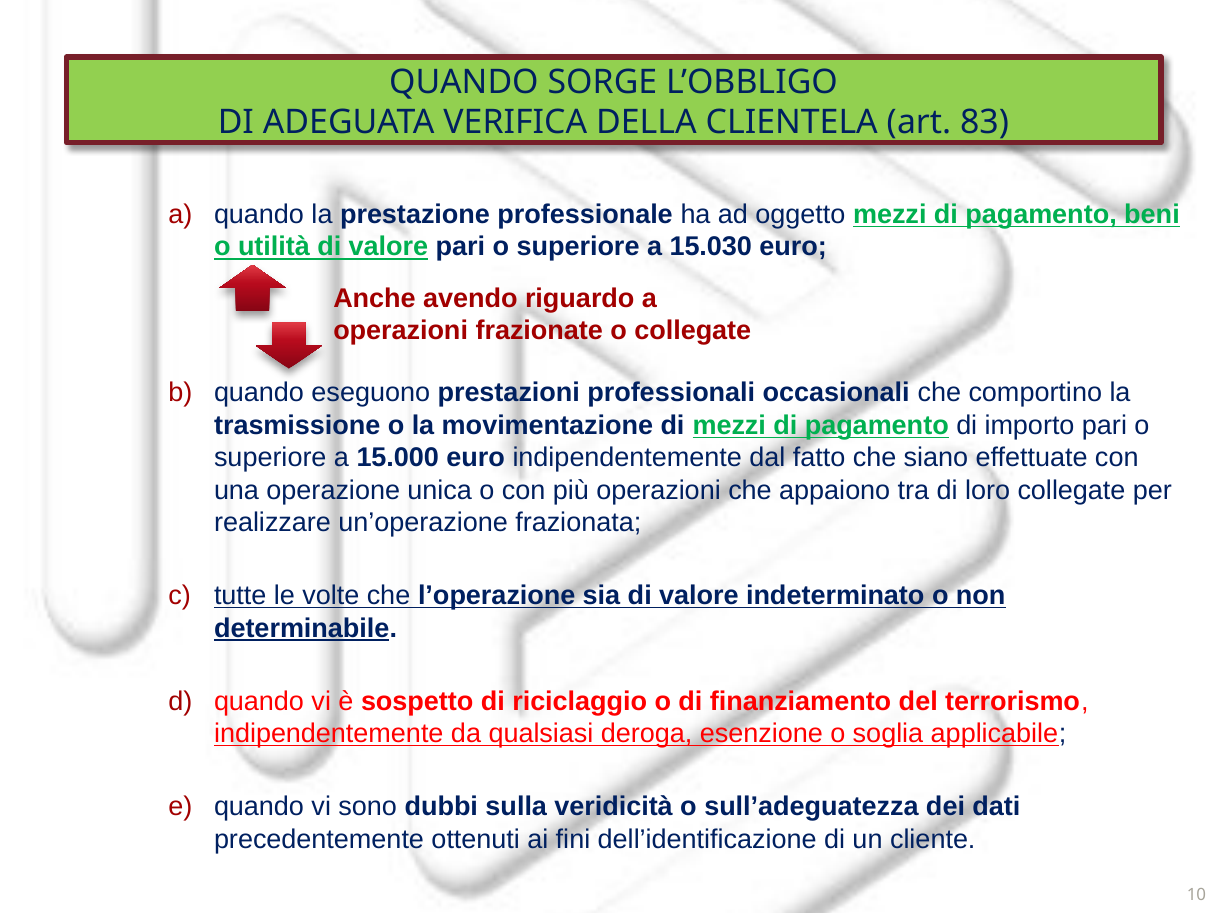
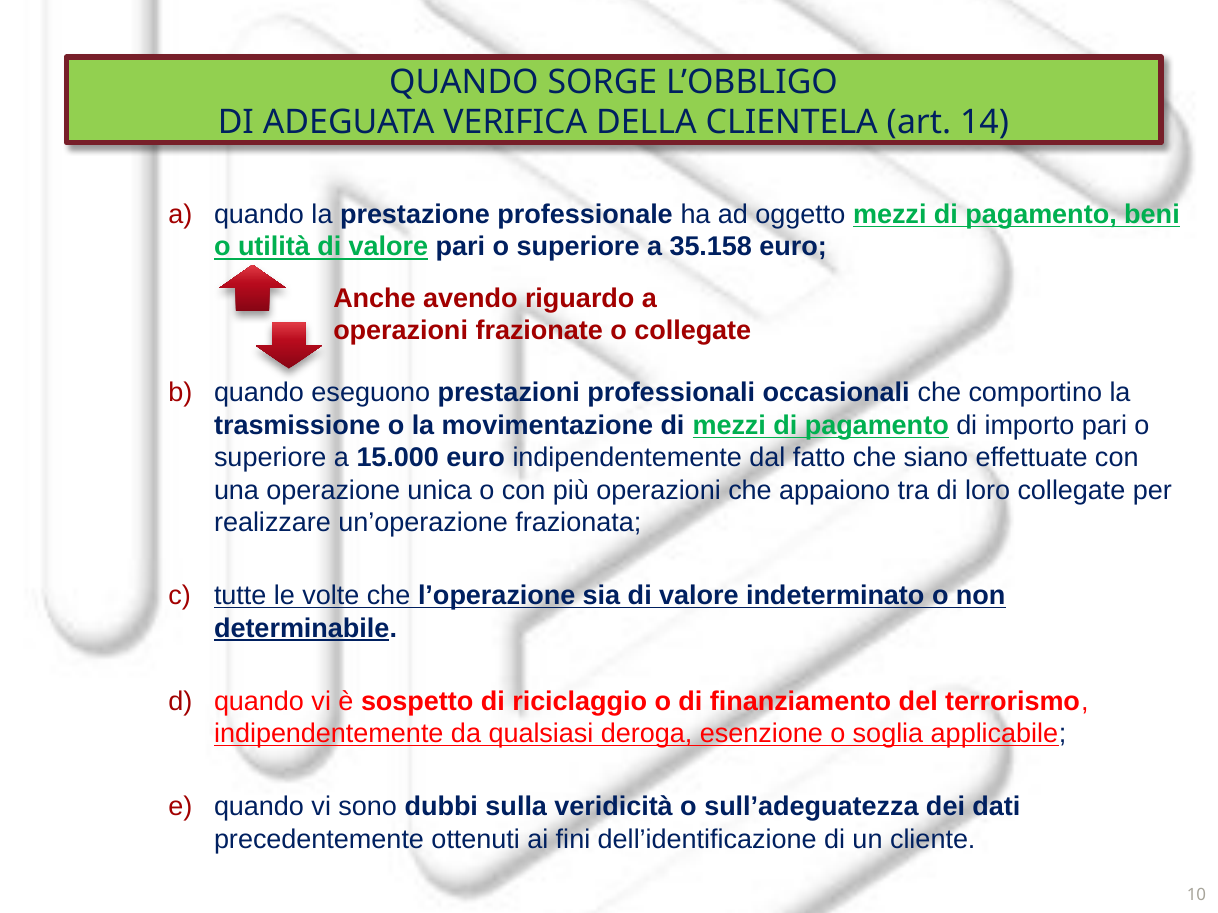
83: 83 -> 14 (985, 123)
15.030: 15.030 -> 35.158 (711, 247)
